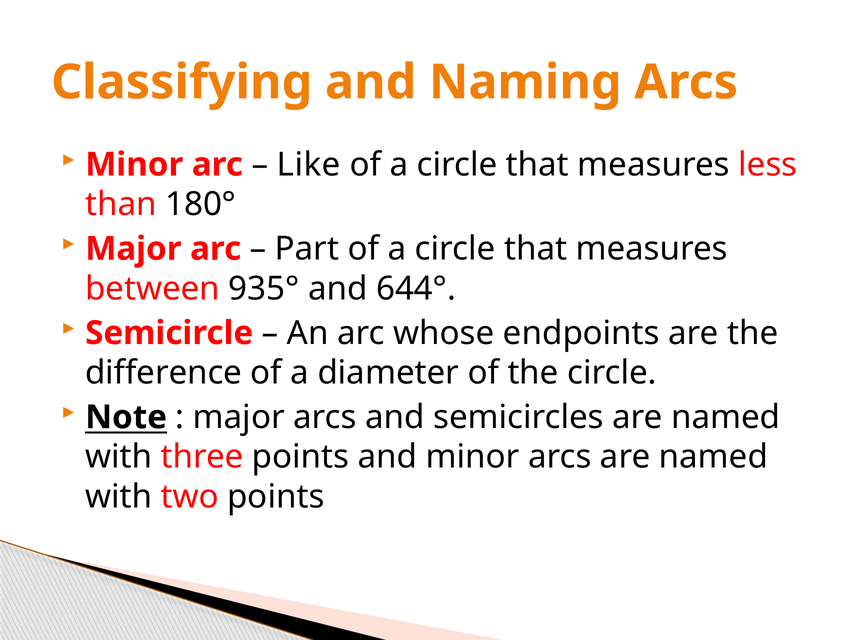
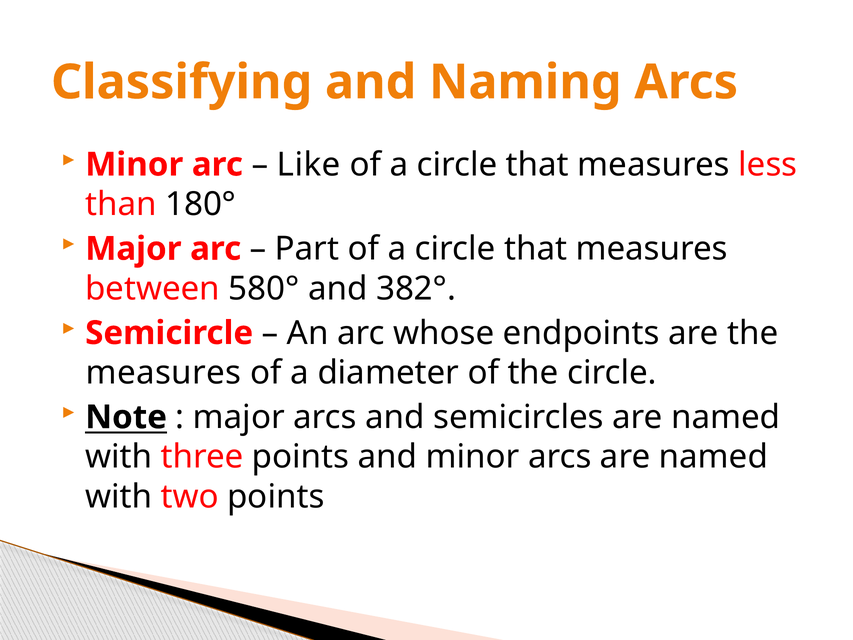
935°: 935° -> 580° (264, 288)
644°: 644° -> 382° (416, 288)
difference: difference -> measures (163, 373)
